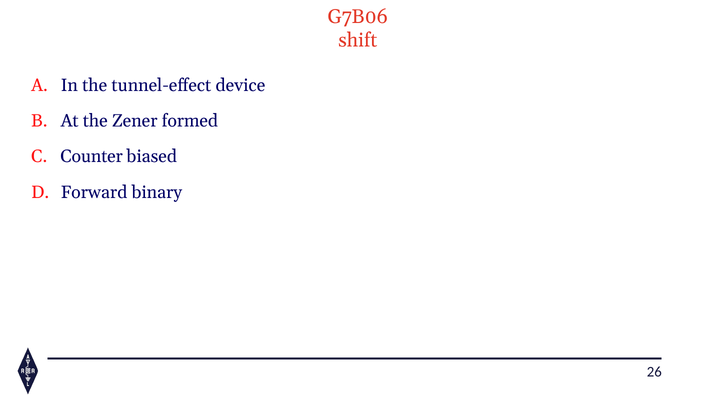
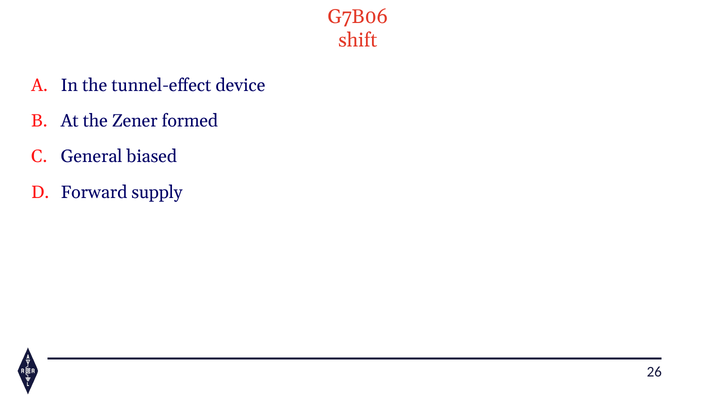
Counter: Counter -> General (92, 157)
binary: binary -> supply (157, 192)
